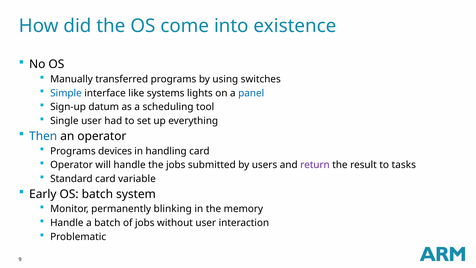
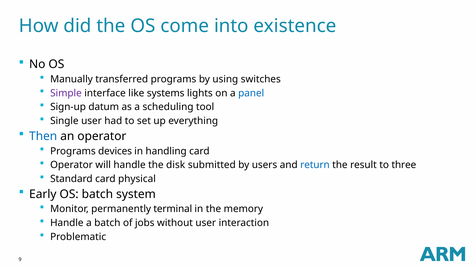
Simple colour: blue -> purple (66, 93)
the jobs: jobs -> disk (176, 165)
return colour: purple -> blue (315, 165)
tasks: tasks -> three (404, 165)
variable: variable -> physical (137, 179)
blinking: blinking -> terminal (173, 209)
